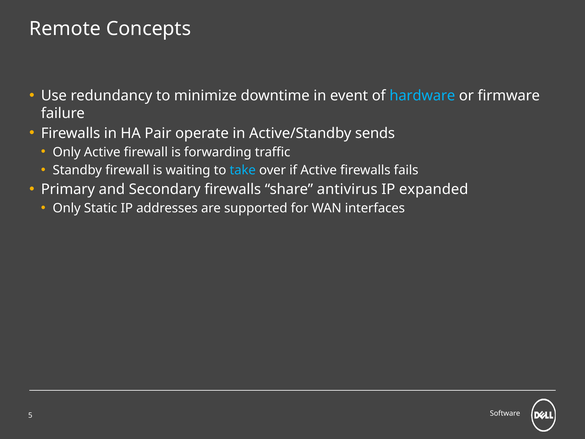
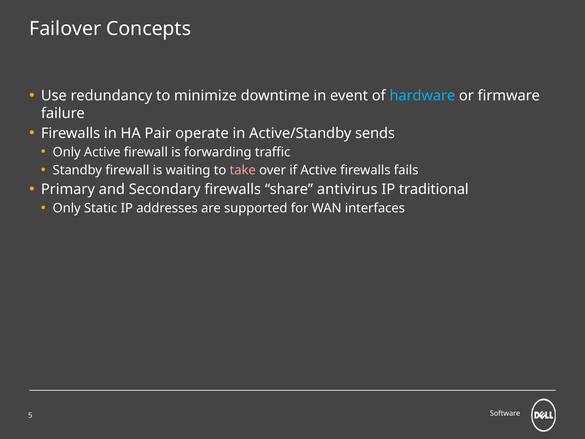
Remote: Remote -> Failover (65, 29)
take colour: light blue -> pink (243, 170)
expanded: expanded -> traditional (434, 189)
